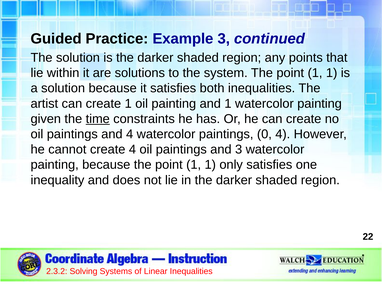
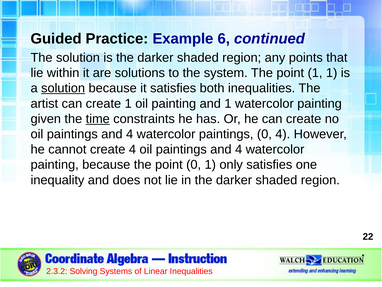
Example 3: 3 -> 6 (224, 39)
solution underline: none -> present (63, 88)
3: 3 -> 4 (239, 149)
because the point 1: 1 -> 0 (194, 164)
